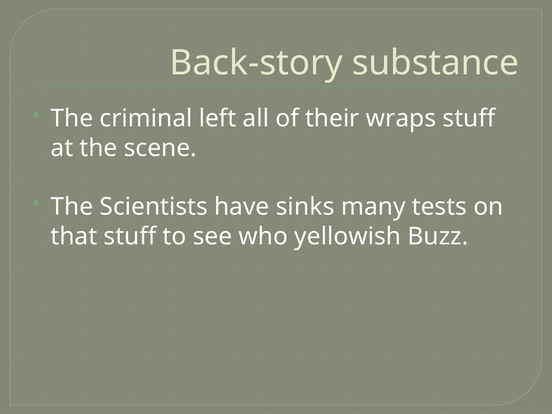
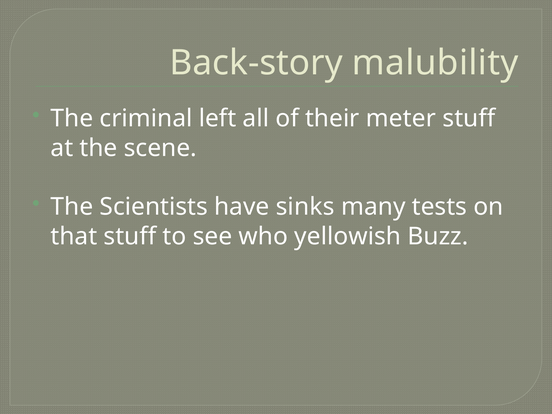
substance: substance -> malubility (435, 63)
wraps: wraps -> meter (401, 119)
